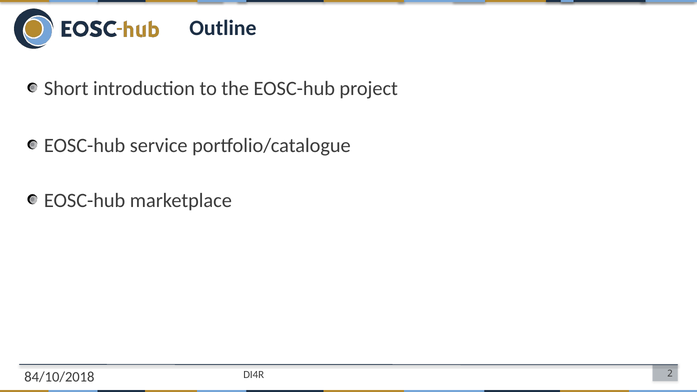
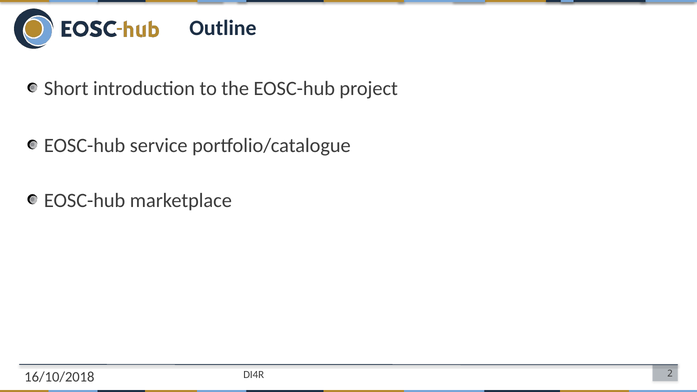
84/10/2018: 84/10/2018 -> 16/10/2018 (59, 377)
